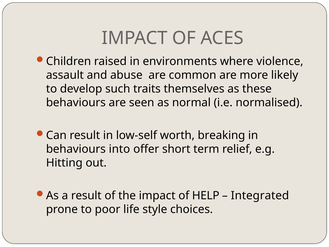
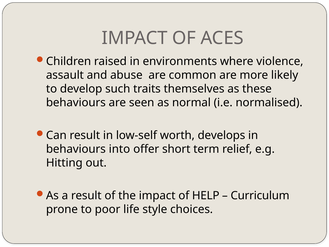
breaking: breaking -> develops (221, 135)
Integrated: Integrated -> Curriculum (260, 195)
